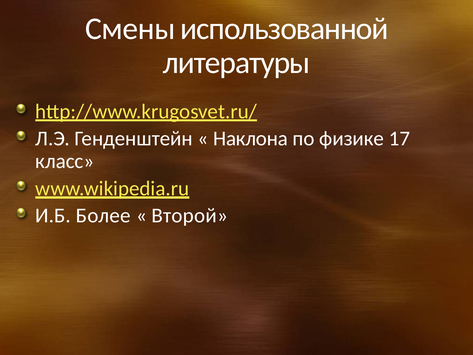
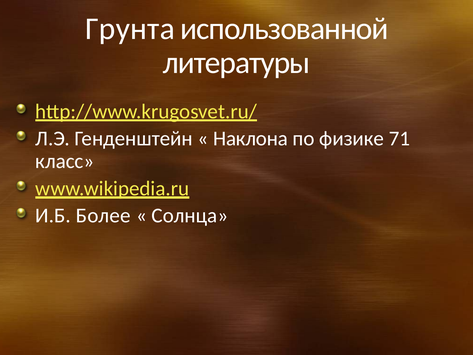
Смены: Смены -> Грунта (130, 29)
17: 17 -> 71 (399, 138)
Второй: Второй -> Солнца (190, 215)
